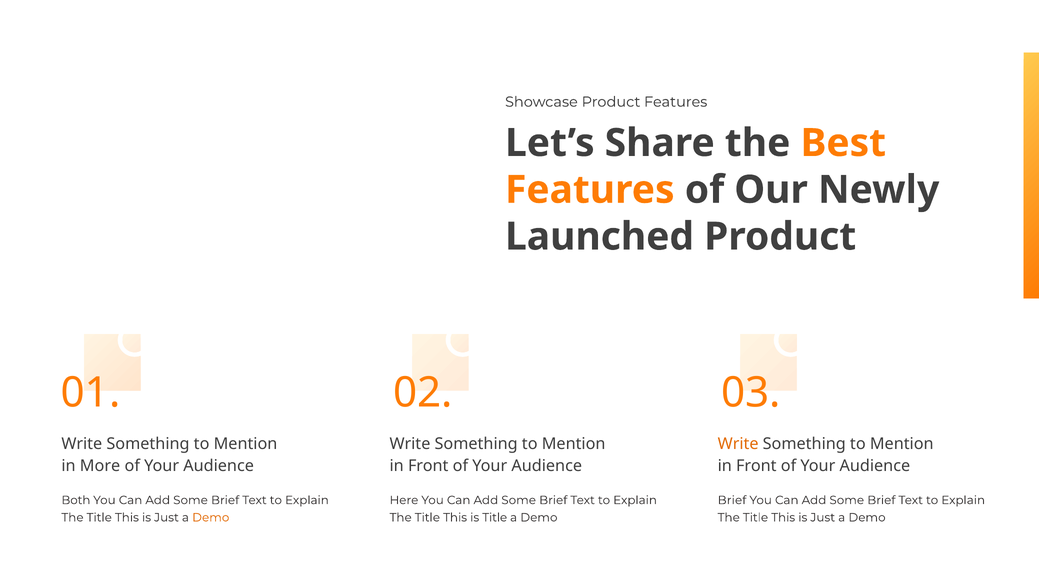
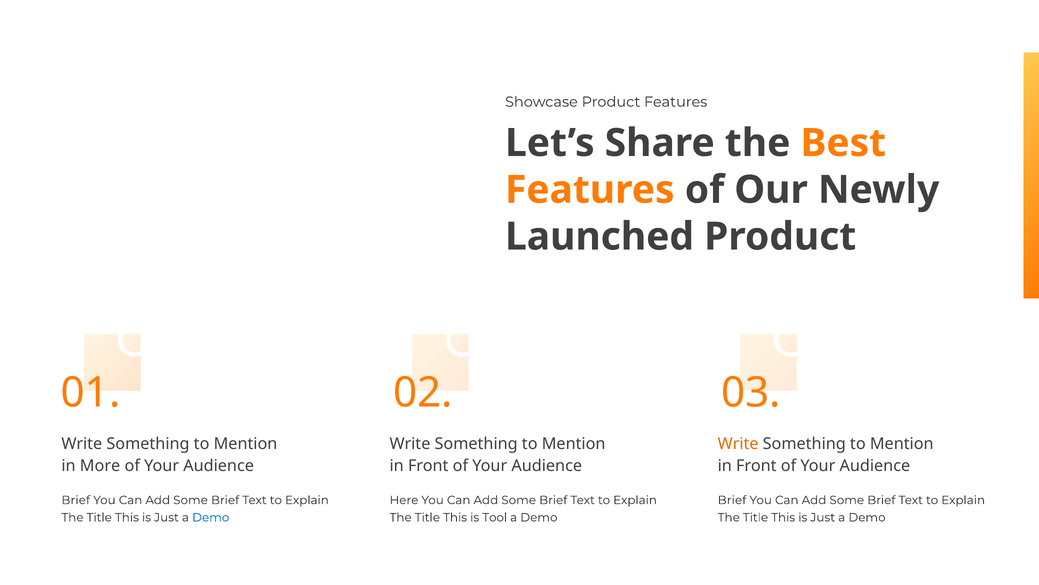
Both: Both -> Brief (76, 500)
Demo colour: orange -> blue (211, 517)
is Title: Title -> Tool (495, 517)
